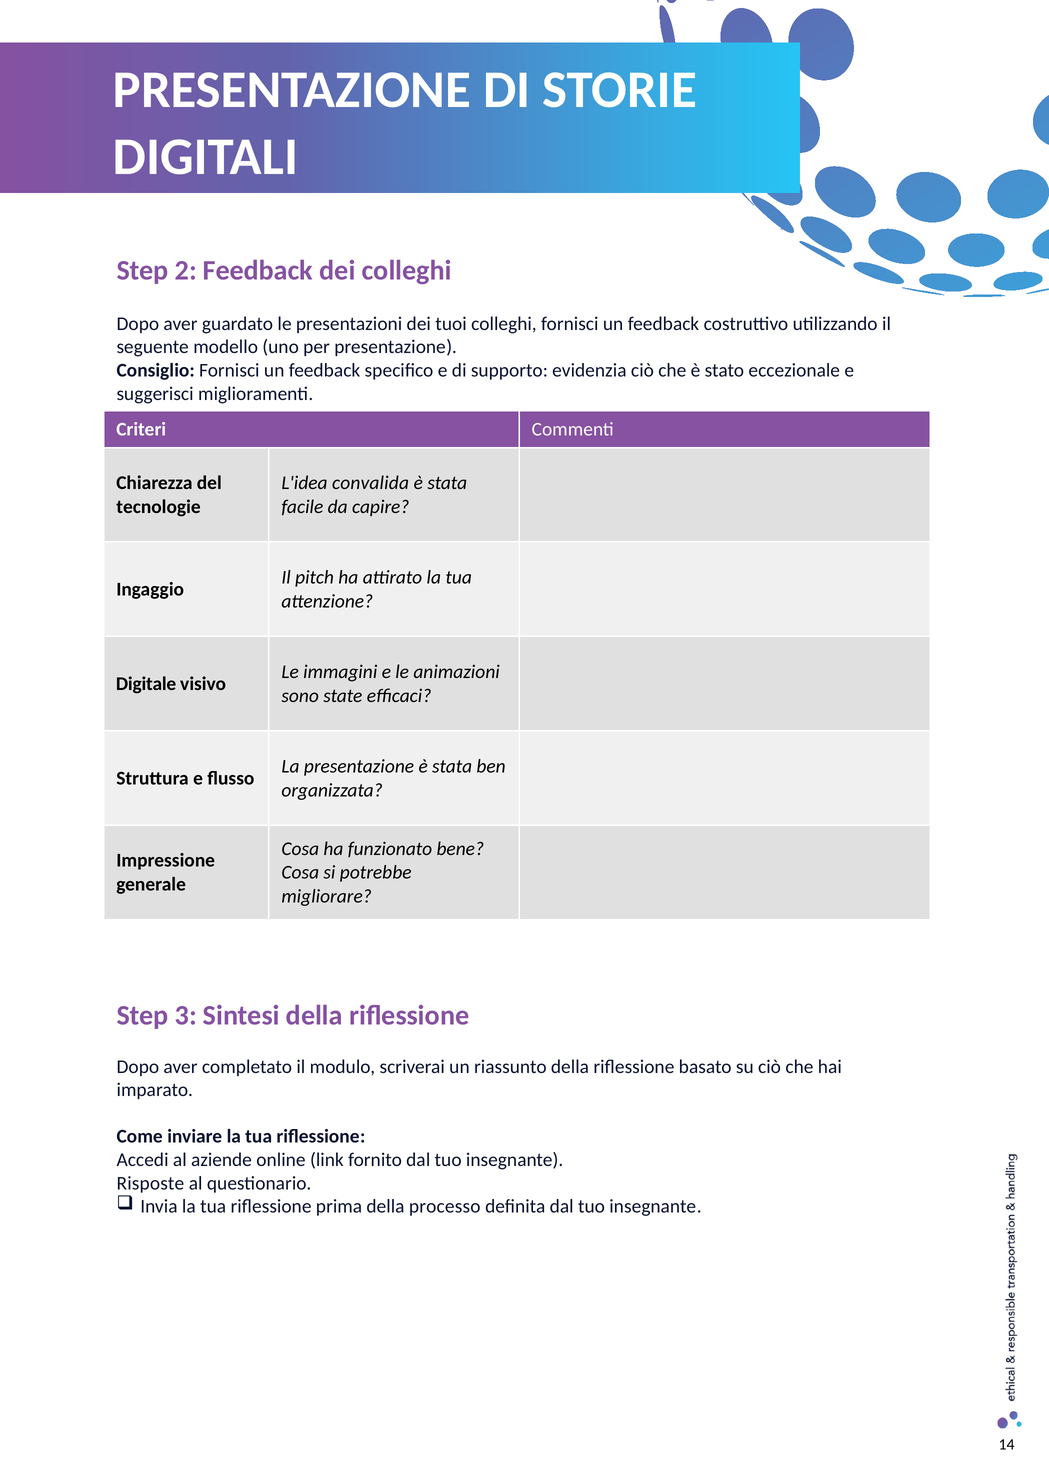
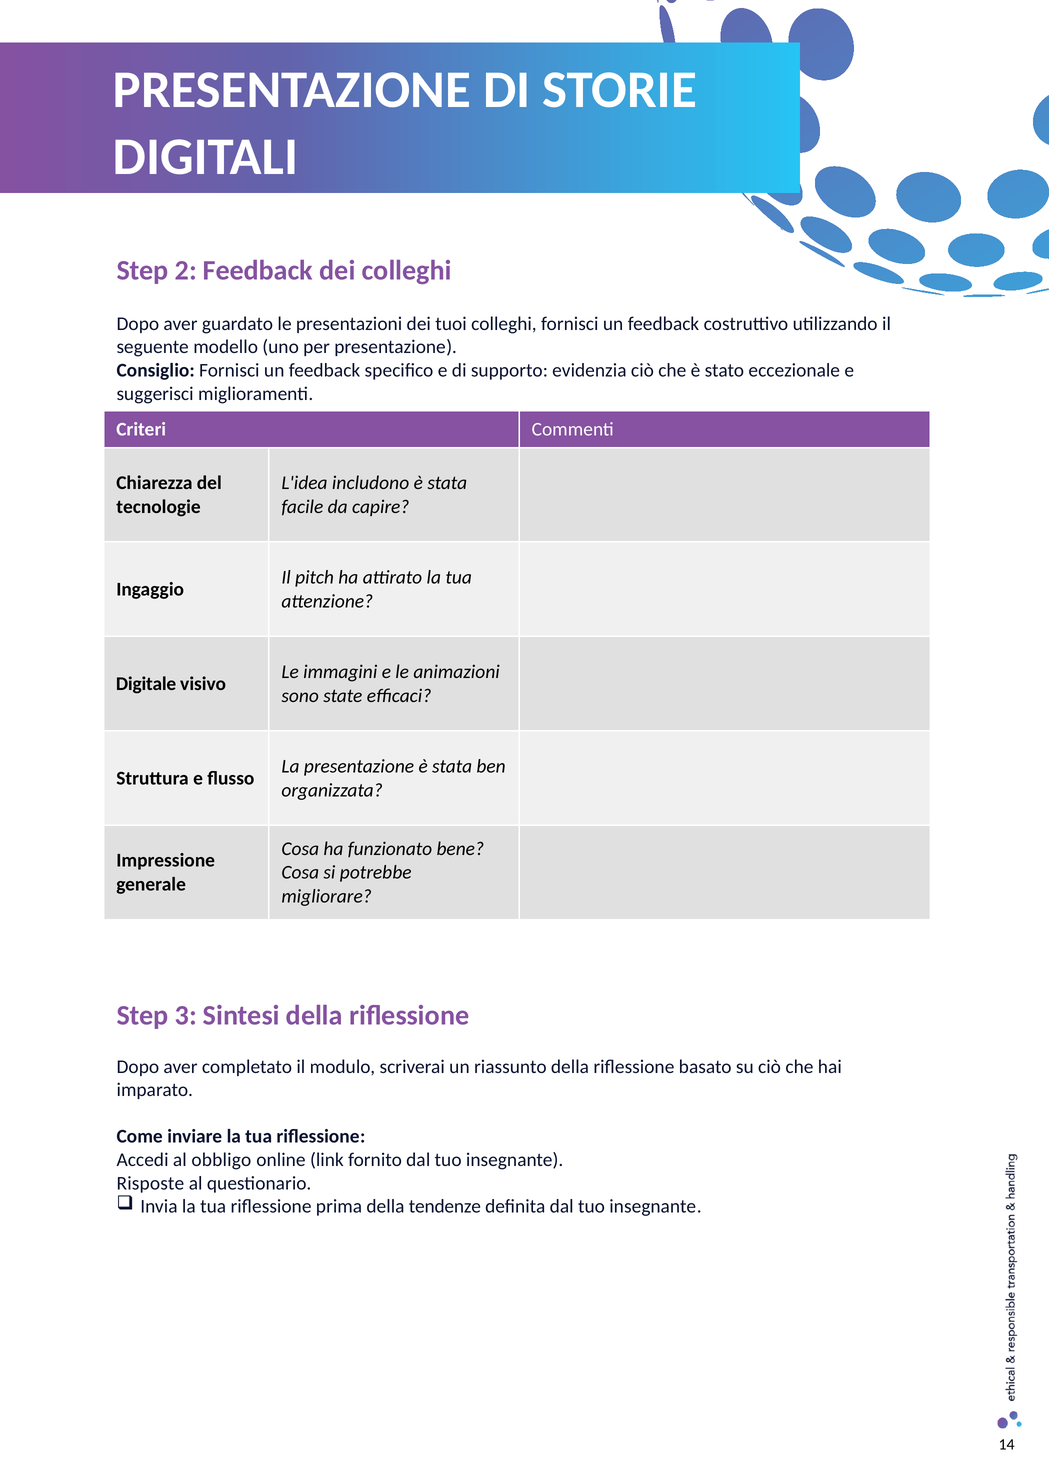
convalida: convalida -> includono (371, 483)
aziende: aziende -> obbligo (221, 1160)
processo: processo -> tendenze (445, 1206)
